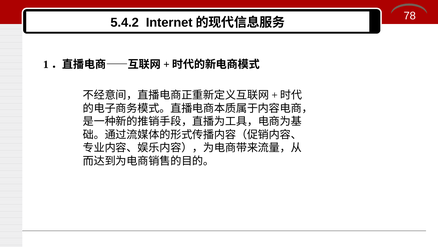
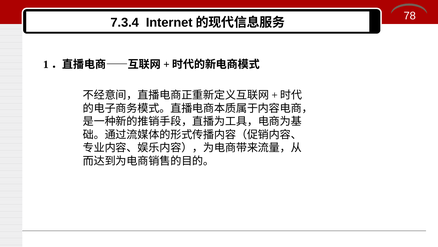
5.4.2: 5.4.2 -> 7.3.4 (125, 22)
